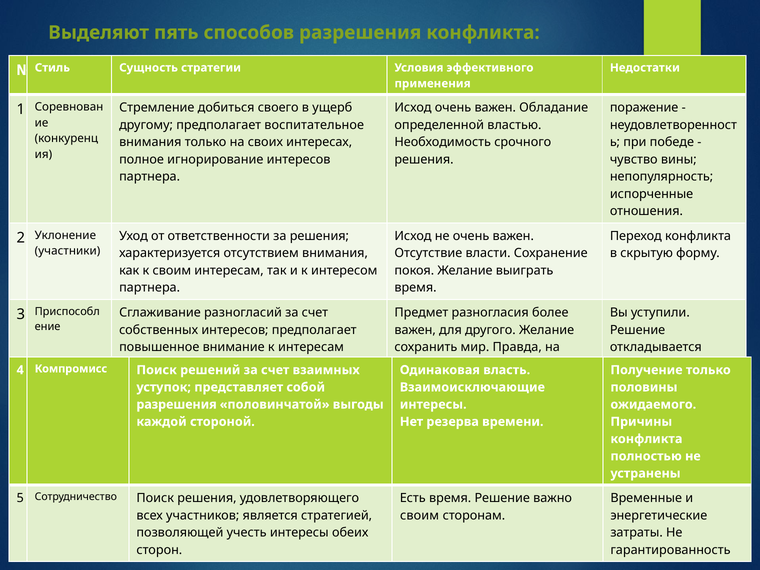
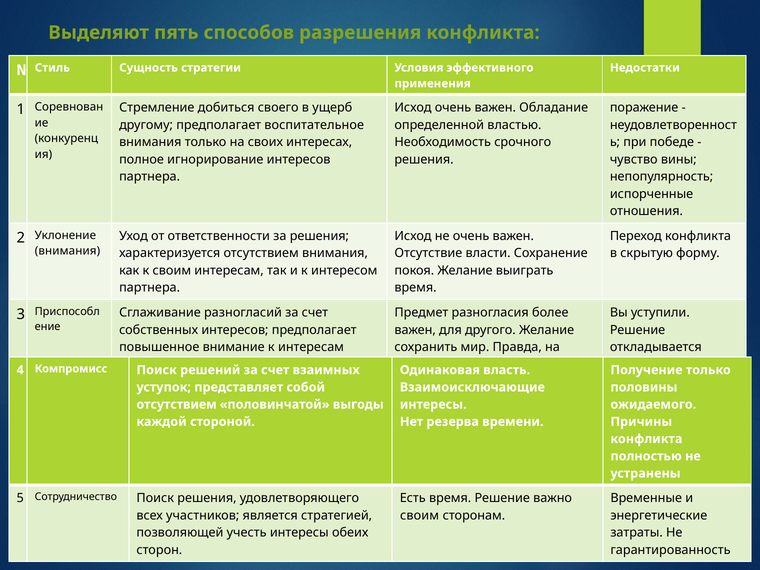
участники: участники -> внимания (67, 251)
разрешения: разрешения -> отсутствием (177, 404)
